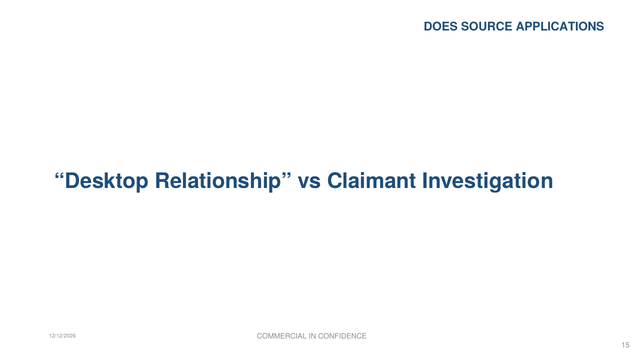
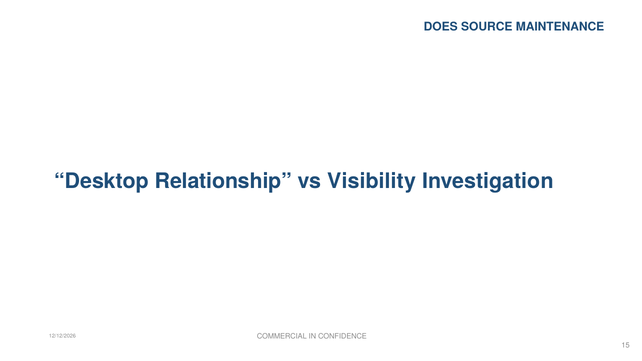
APPLICATIONS: APPLICATIONS -> MAINTENANCE (560, 27)
Claimant: Claimant -> Visibility (372, 181)
